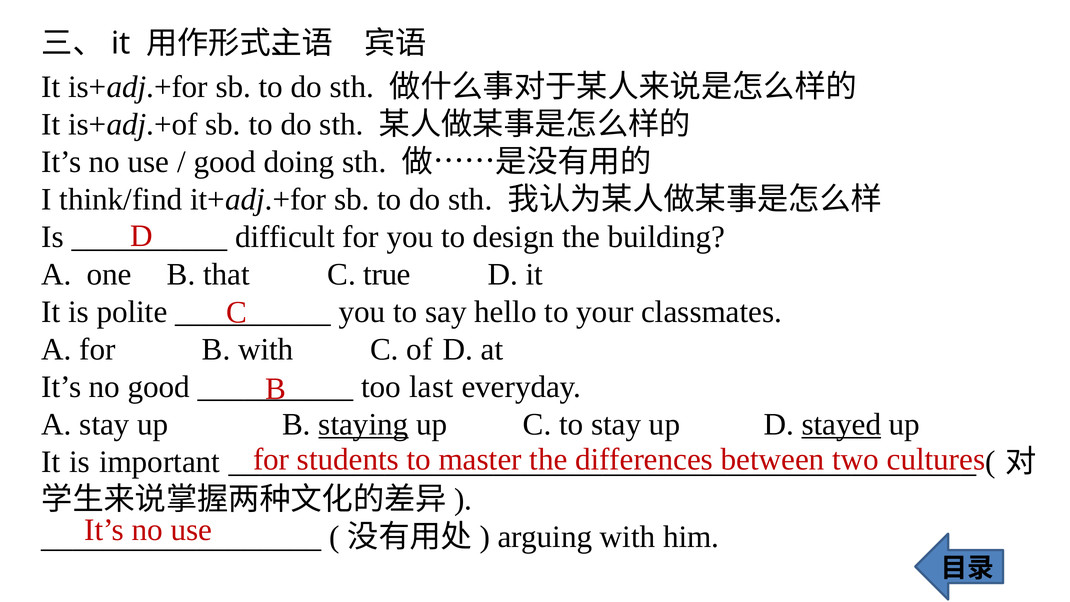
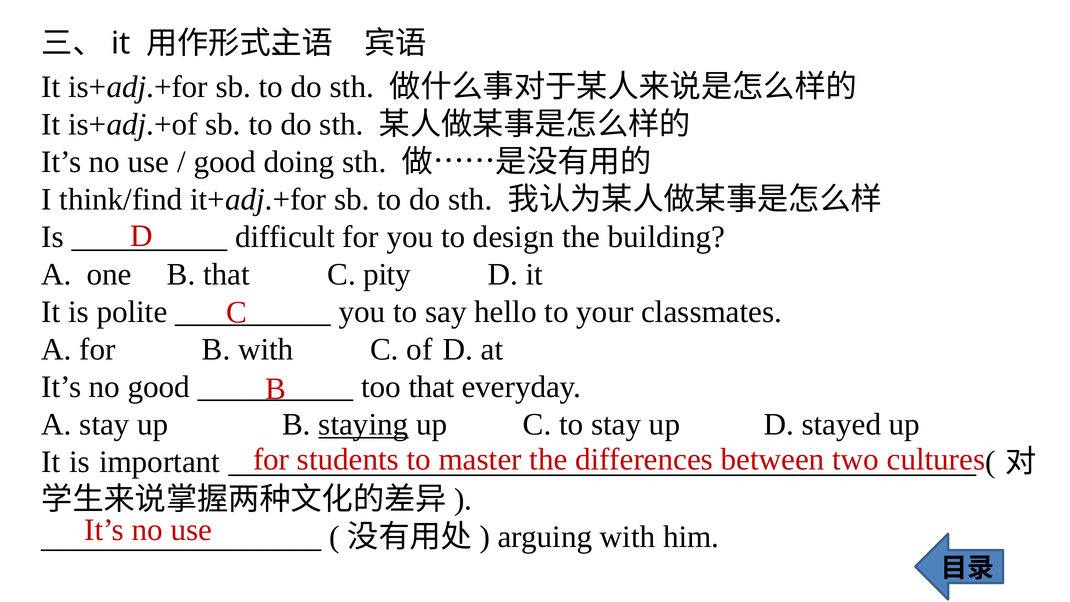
true: true -> pity (387, 274)
too last: last -> that (431, 387)
stayed underline: present -> none (841, 424)
